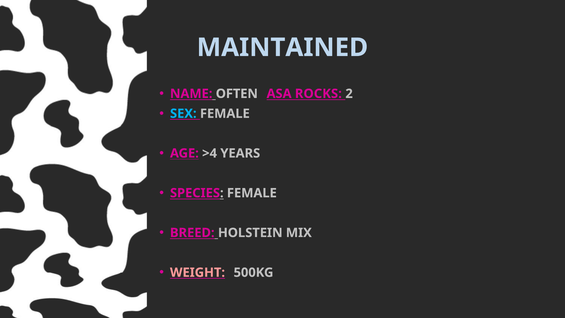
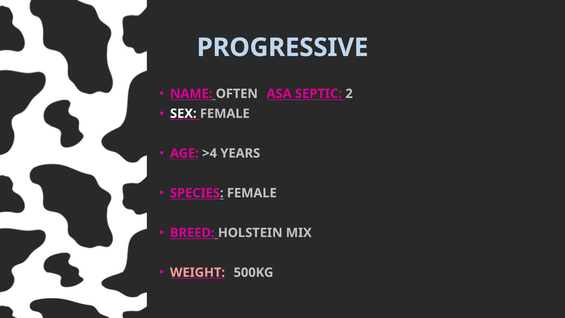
MAINTAINED: MAINTAINED -> PROGRESSIVE (283, 47)
ROCKS: ROCKS -> SEPTIC (318, 94)
SEX colour: light blue -> white (183, 113)
